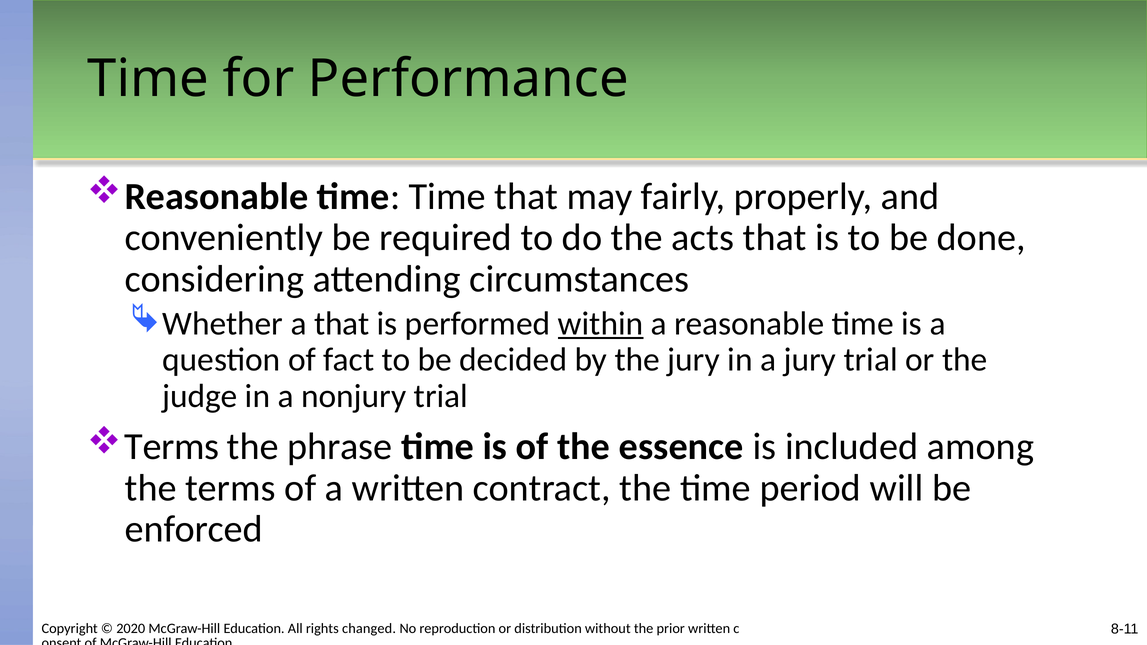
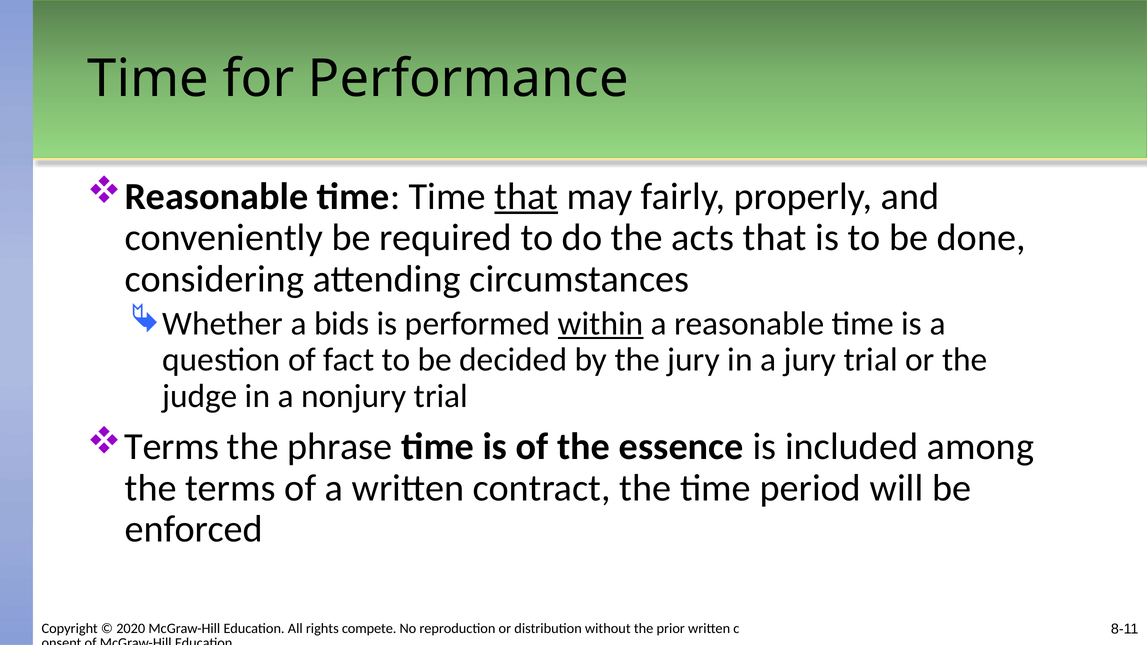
that underline: none -> present (526, 196)
a that: that -> bids (342, 324)
changed: changed -> compete (369, 629)
